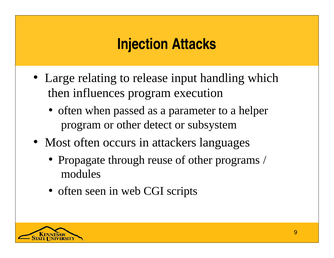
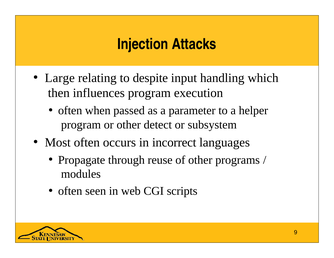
release: release -> despite (150, 78)
attackers: attackers -> incorrect (174, 142)
